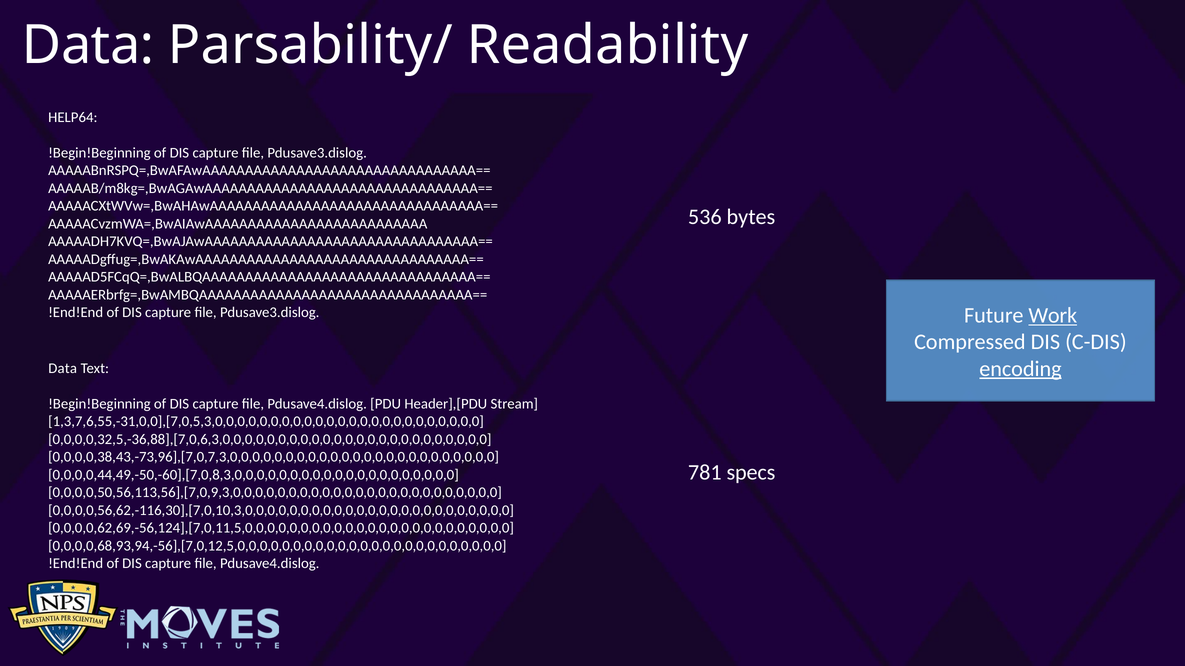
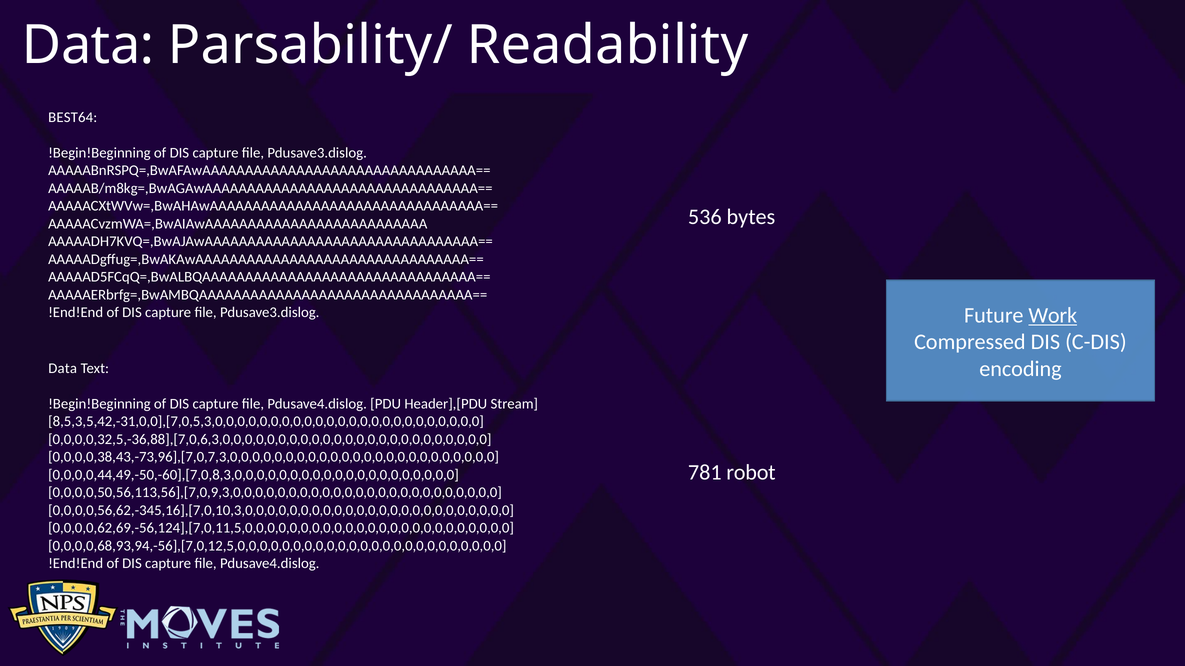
HELP64: HELP64 -> BEST64 (73, 117)
encoding underline: present -> none (1020, 369)
1,3,7,6,55,-31,0,0],[7,0,5,3,0,0,0,0,0,0,0,0,0,0,0,0,0,0,0,0,0,0,0,0,0,0,0,0: 1,3,7,6,55,-31,0,0],[7,0,5,3,0,0,0,0,0,0,0,0,0,0,0,0,0,0,0,0,0,0,0,0,0,0,0,0 -> 8,5,3,5,42,-31,0,0],[7,0,5,3,0,0,0,0,0,0,0,0,0,0,0,0,0,0,0,0,0,0,0,0,0,0,0,0 (266, 422)
specs: specs -> robot (751, 473)
0,0,0,0,56,62,-116,30],[7,0,10,3,0,0,0,0,0,0,0,0,0,0,0,0,0,0,0,0,0,0,0,0,0,0,0,0: 0,0,0,0,56,62,-116,30],[7,0,10,3,0,0,0,0,0,0,0,0,0,0,0,0,0,0,0,0,0,0,0,0,0,0,0,0 -> 0,0,0,0,56,62,-345,16],[7,0,10,3,0,0,0,0,0,0,0,0,0,0,0,0,0,0,0,0,0,0,0,0,0,0,0,0 (281, 511)
